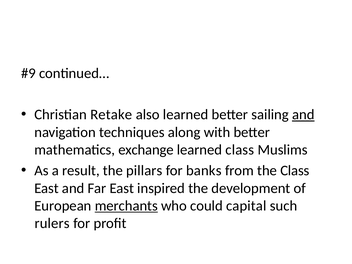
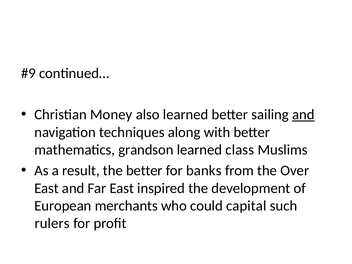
Retake: Retake -> Money (111, 115)
exchange: exchange -> grandson (146, 150)
the pillars: pillars -> better (144, 171)
the Class: Class -> Over (295, 171)
merchants underline: present -> none (126, 206)
